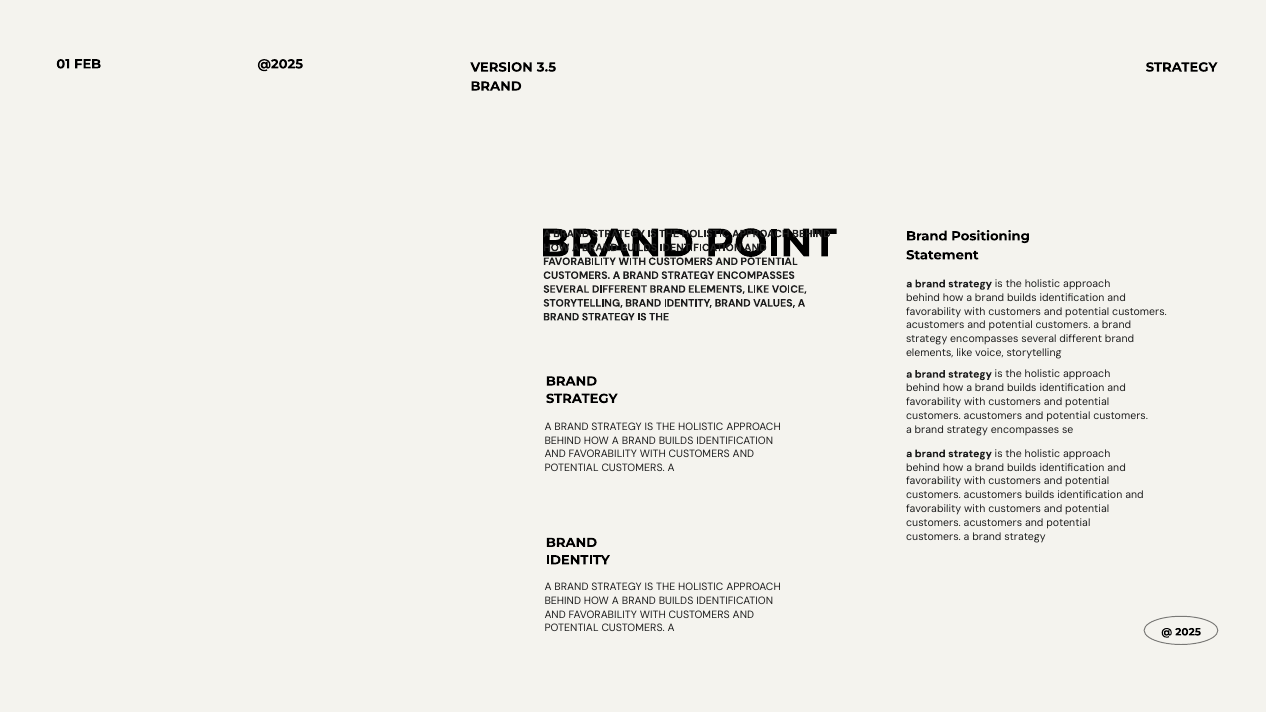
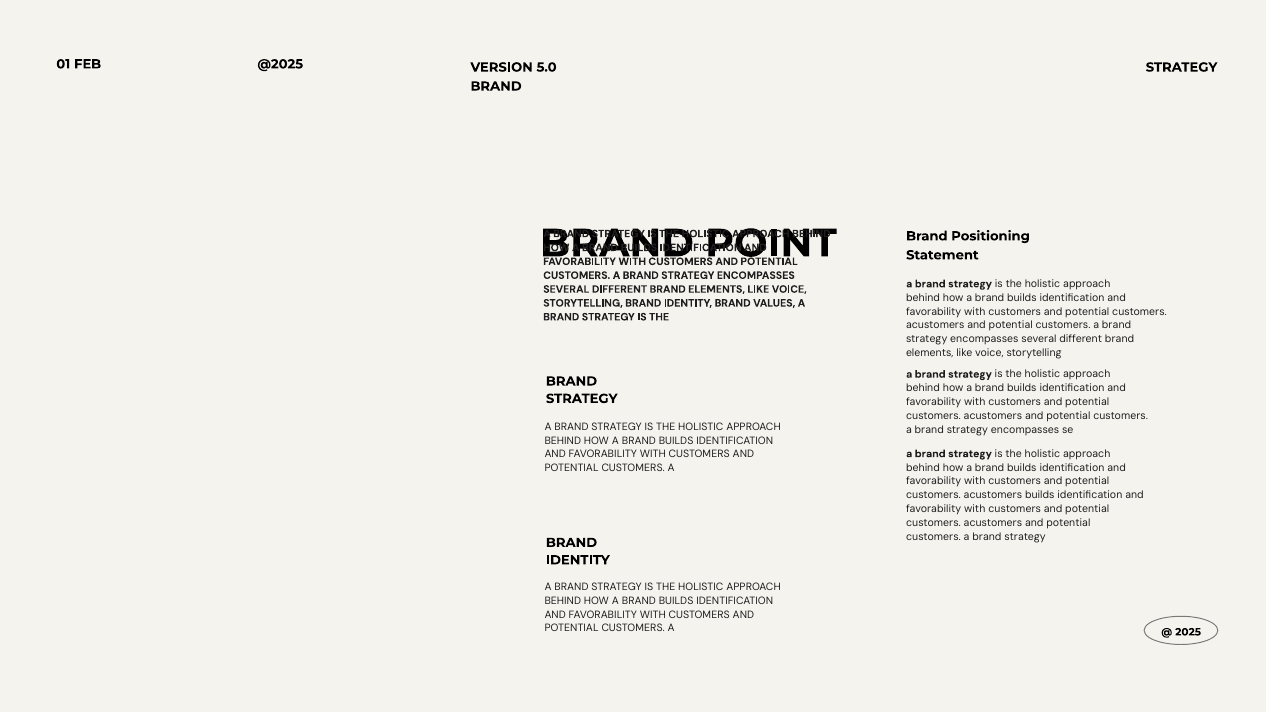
3.5: 3.5 -> 5.0 (547, 67)
